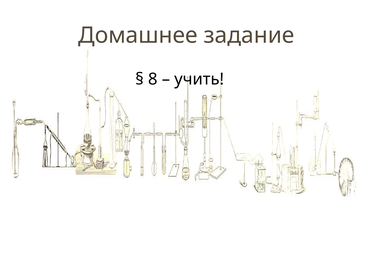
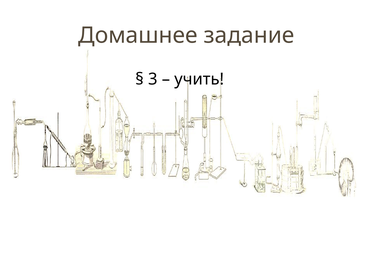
8: 8 -> 3 (153, 79)
